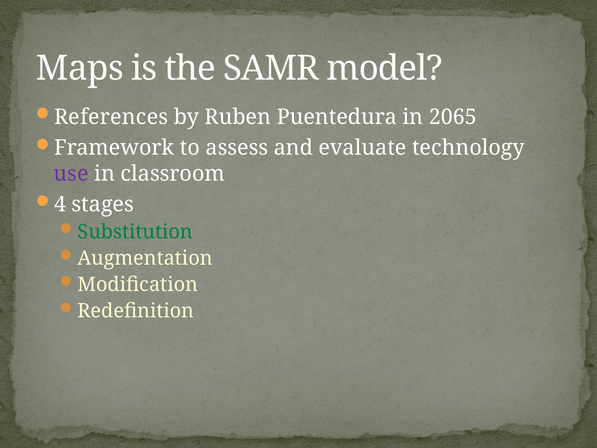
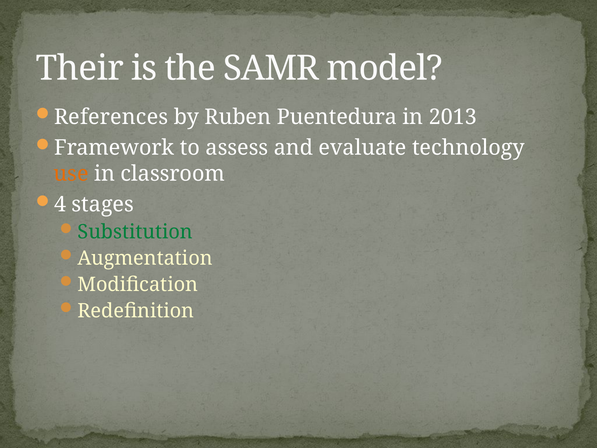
Maps: Maps -> Their (80, 68)
2065: 2065 -> 2013 (453, 117)
use colour: purple -> orange (71, 174)
